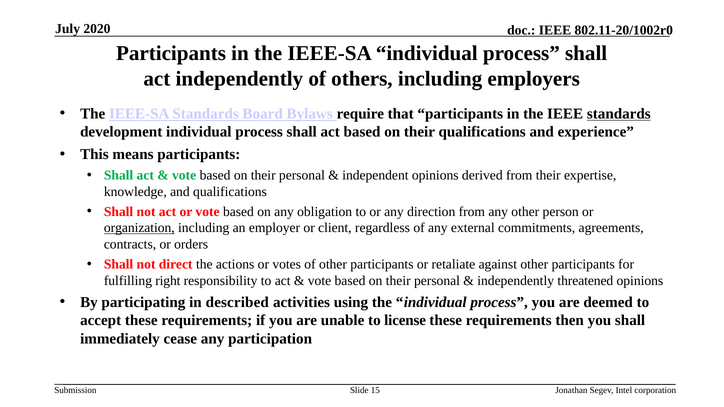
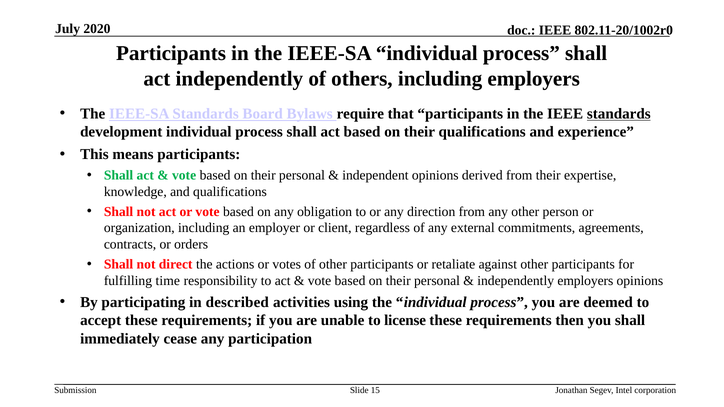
organization underline: present -> none (139, 228)
right: right -> time (168, 281)
independently threatened: threatened -> employers (585, 281)
